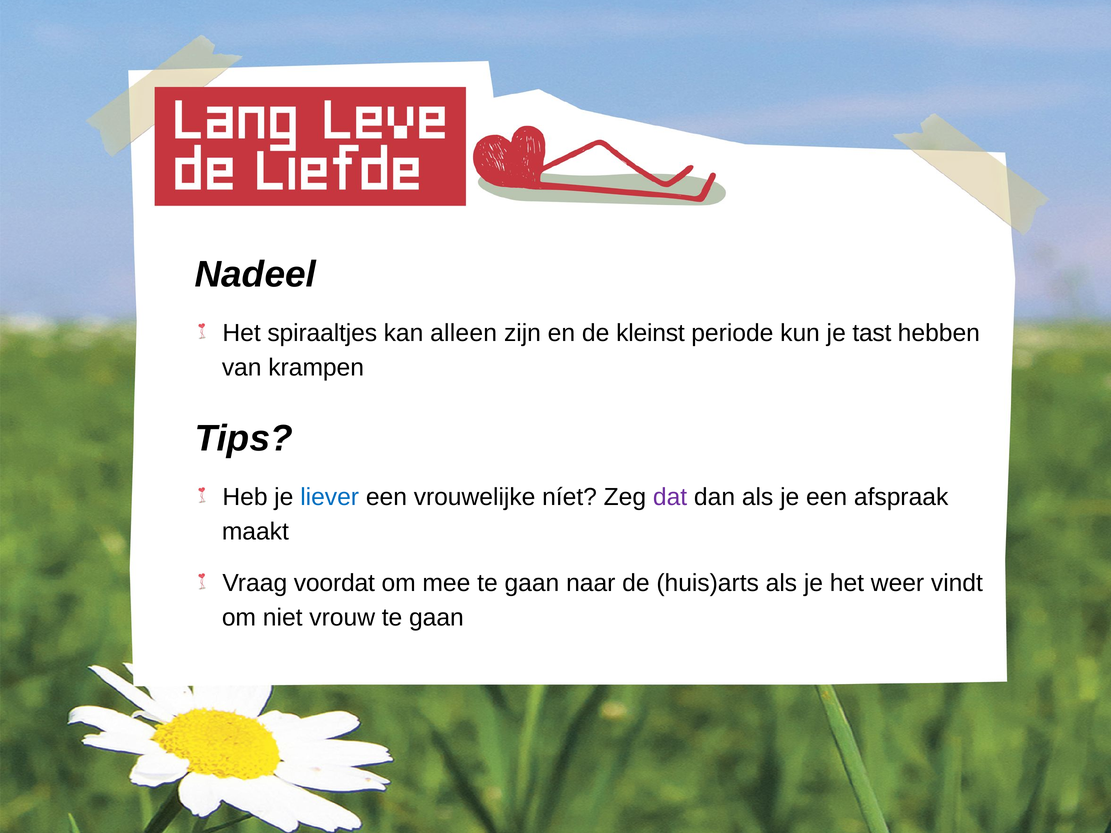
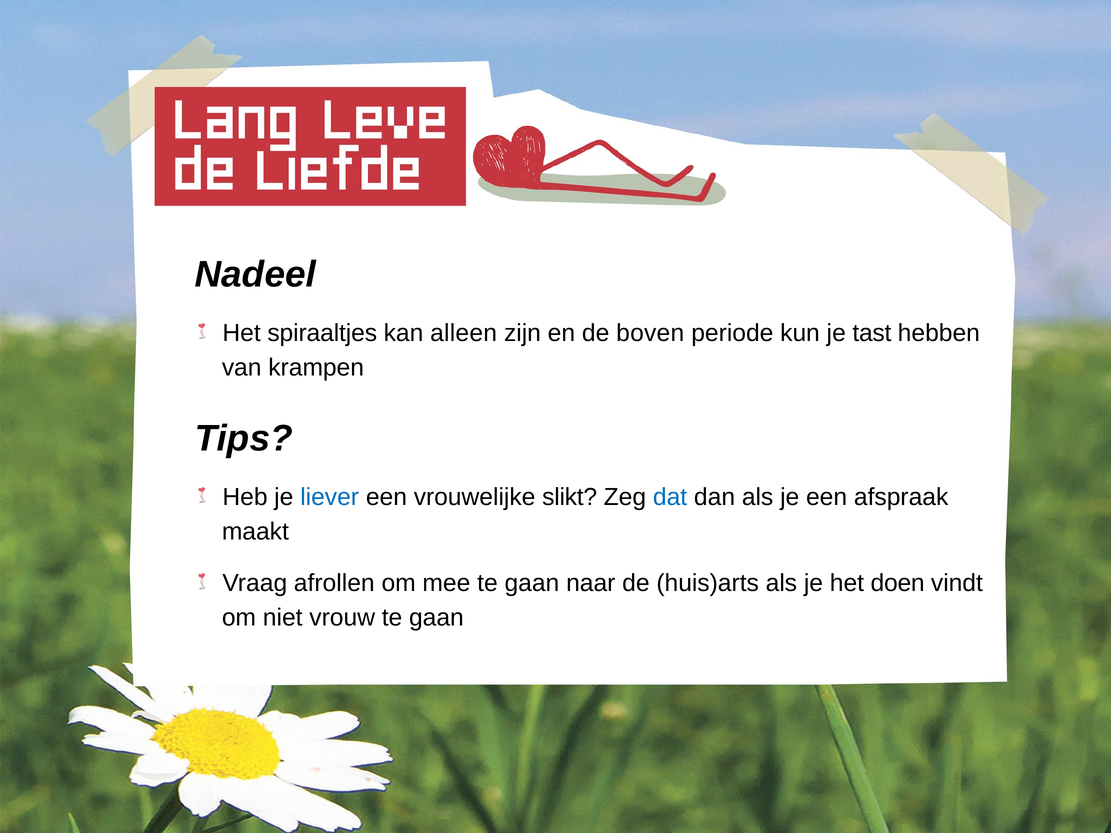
kleinst: kleinst -> boven (650, 333)
níet: níet -> slikt (570, 497)
dat colour: purple -> blue (670, 497)
voordat: voordat -> afrollen (334, 584)
weer: weer -> doen (898, 584)
